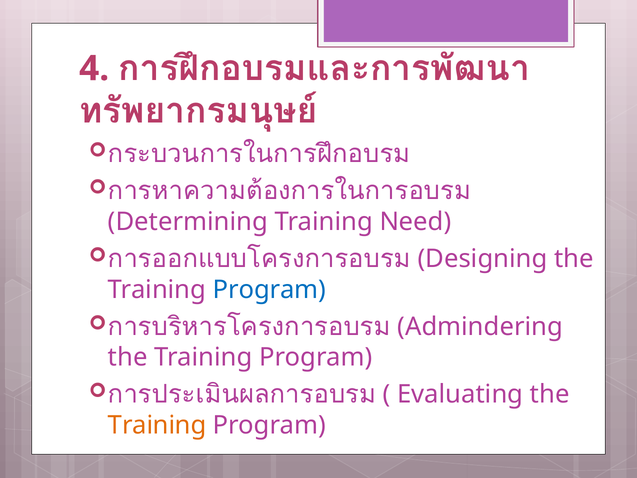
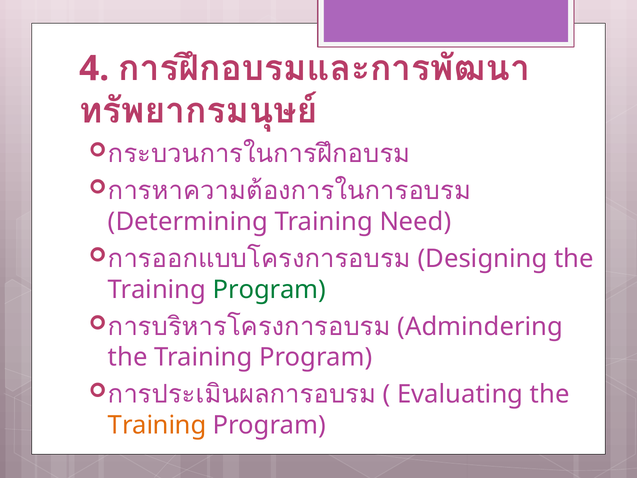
Program colour: blue -> green (269, 289)
